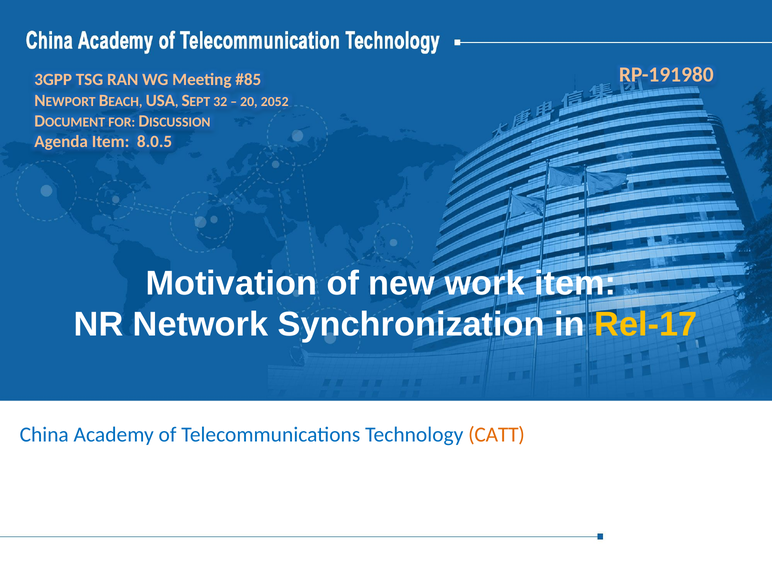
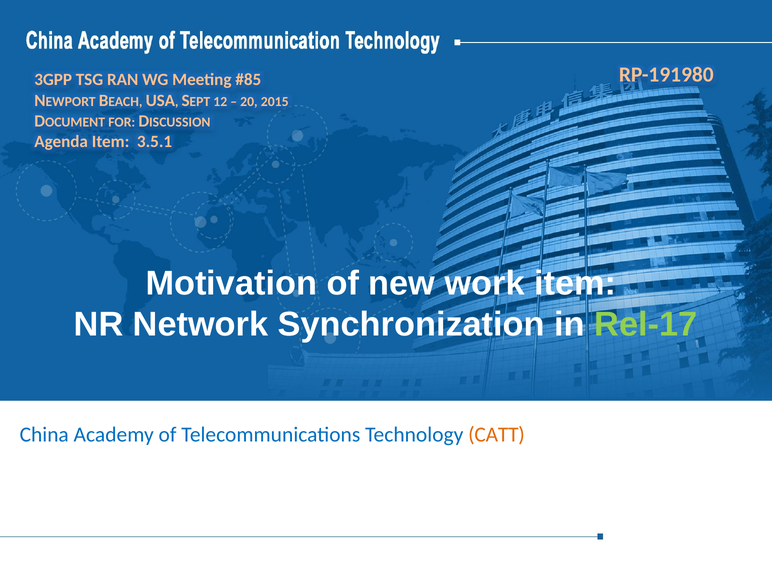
32: 32 -> 12 (220, 102)
2052: 2052 -> 2015 (275, 102)
8.0.5: 8.0.5 -> 3.5.1 (155, 142)
Rel-17 colour: yellow -> light green (646, 325)
